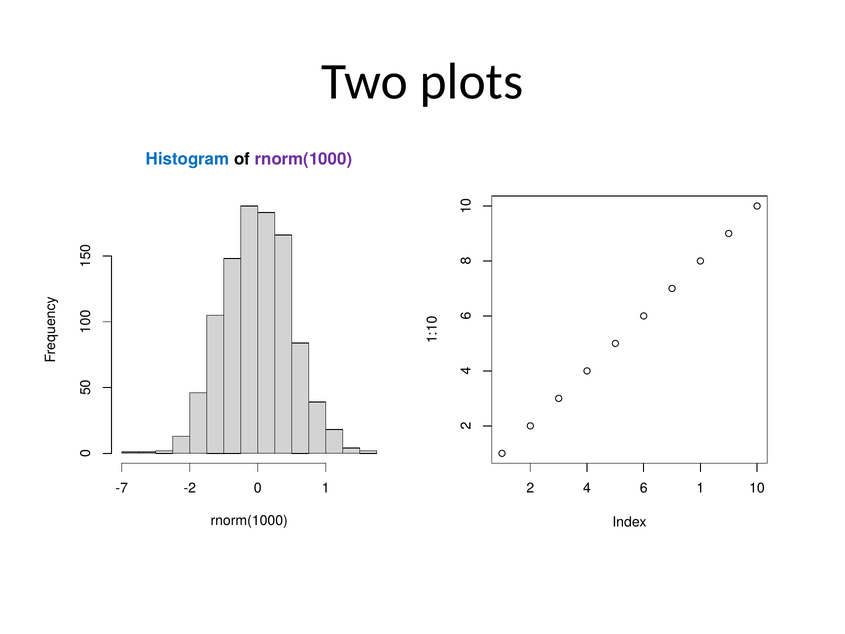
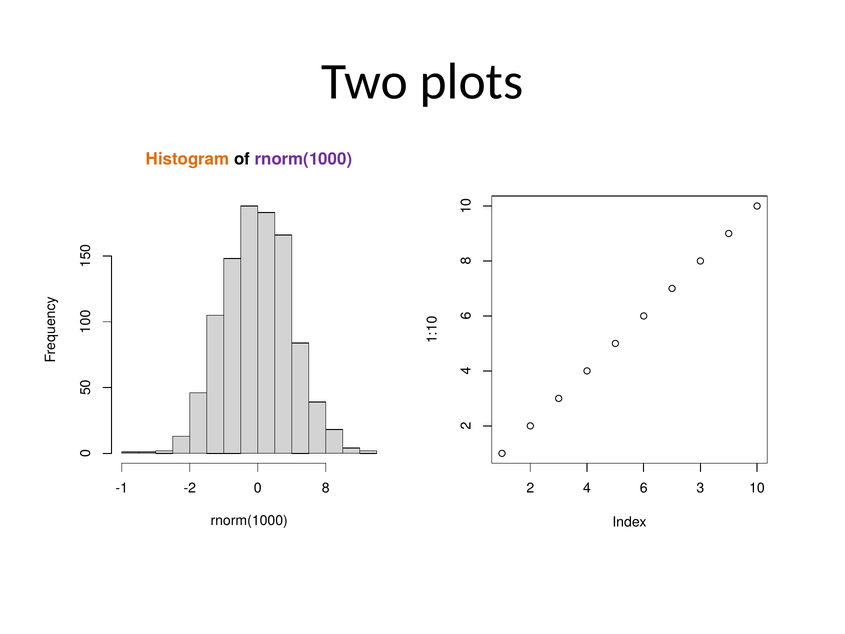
Histogram colour: blue -> orange (188, 159)
-7: -7 -> -1 (122, 488)
-2 0 1: 1 -> 8 (326, 488)
6 1: 1 -> 3 (700, 488)
